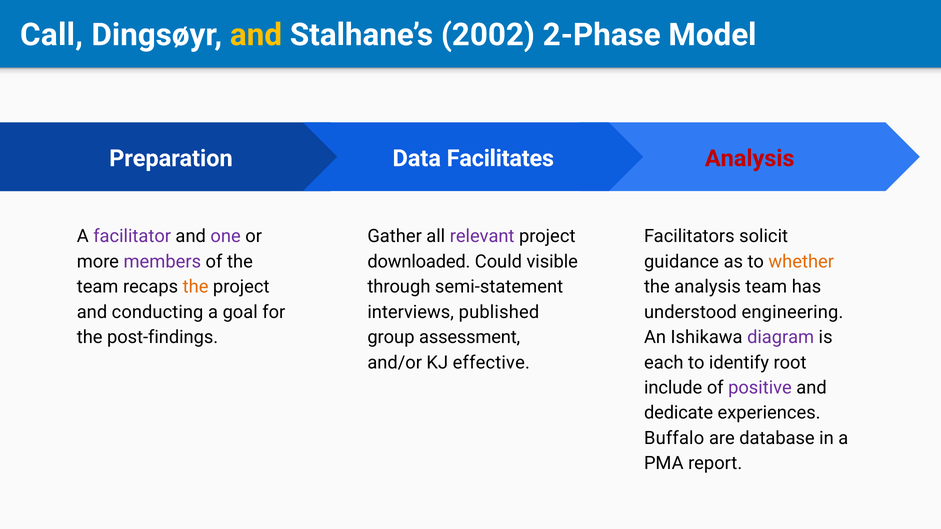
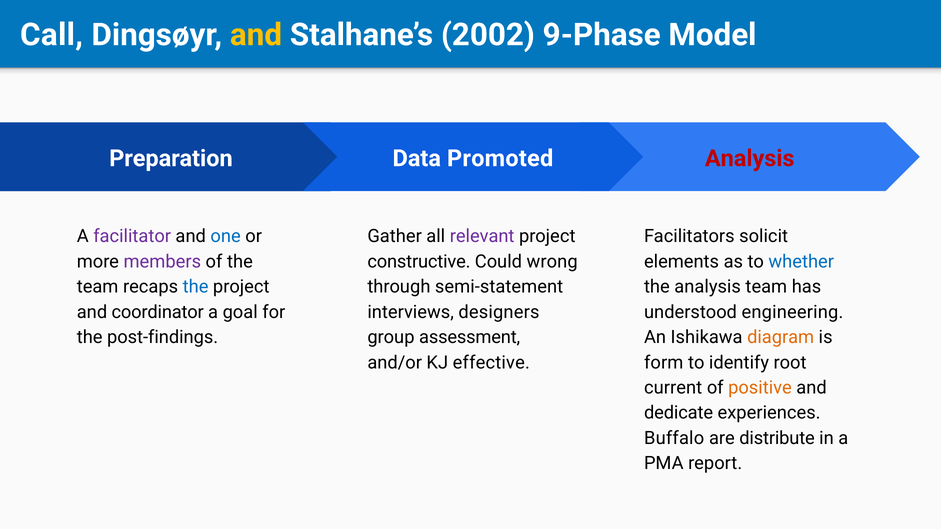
2-Phase: 2-Phase -> 9-Phase (602, 35)
Facilitates: Facilitates -> Promoted (500, 158)
one colour: purple -> blue (226, 237)
downloaded: downloaded -> constructive (419, 262)
visible: visible -> wrong (552, 262)
guidance: guidance -> elements (682, 262)
whether colour: orange -> blue (801, 262)
the colour: orange -> blue (196, 287)
conducting: conducting -> coordinator (158, 312)
published: published -> designers (499, 312)
diagram colour: purple -> orange (781, 338)
each: each -> form (664, 363)
include: include -> current (673, 388)
positive colour: purple -> orange (760, 388)
database: database -> distribute (777, 438)
